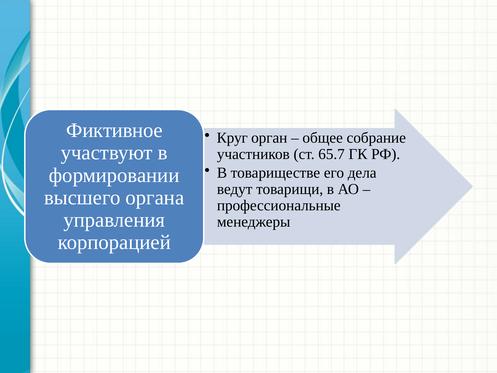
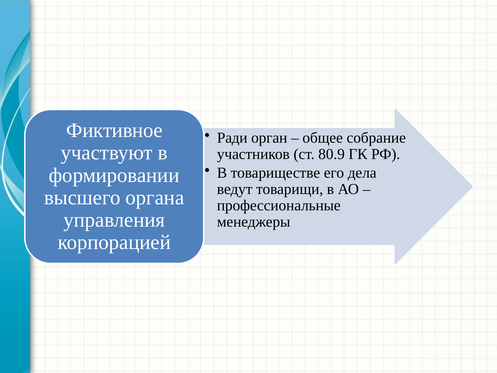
Круг: Круг -> Ради (232, 138)
65.7: 65.7 -> 80.9 (332, 154)
